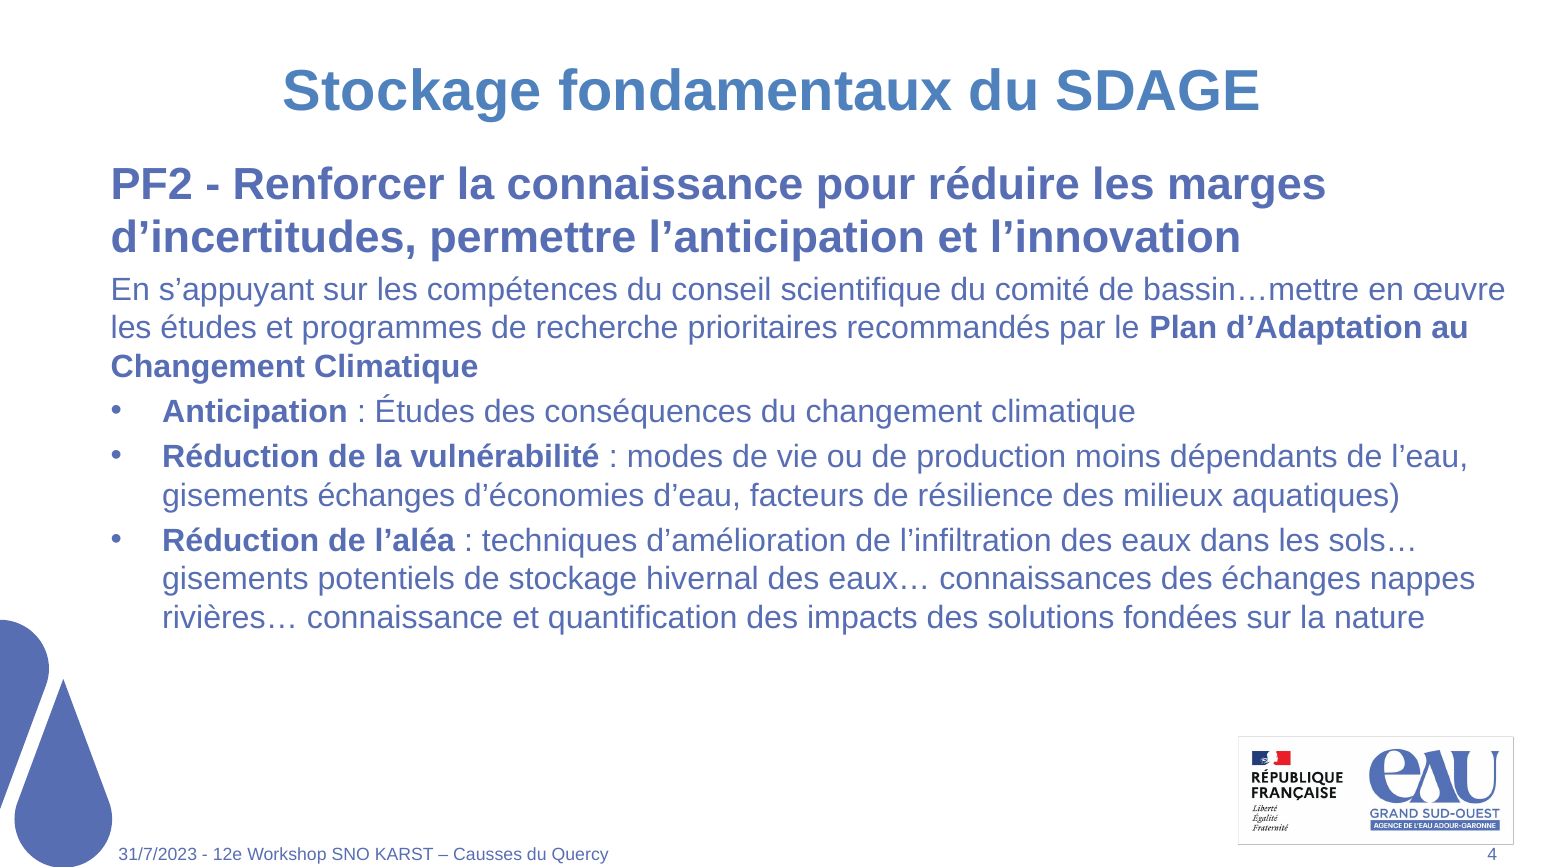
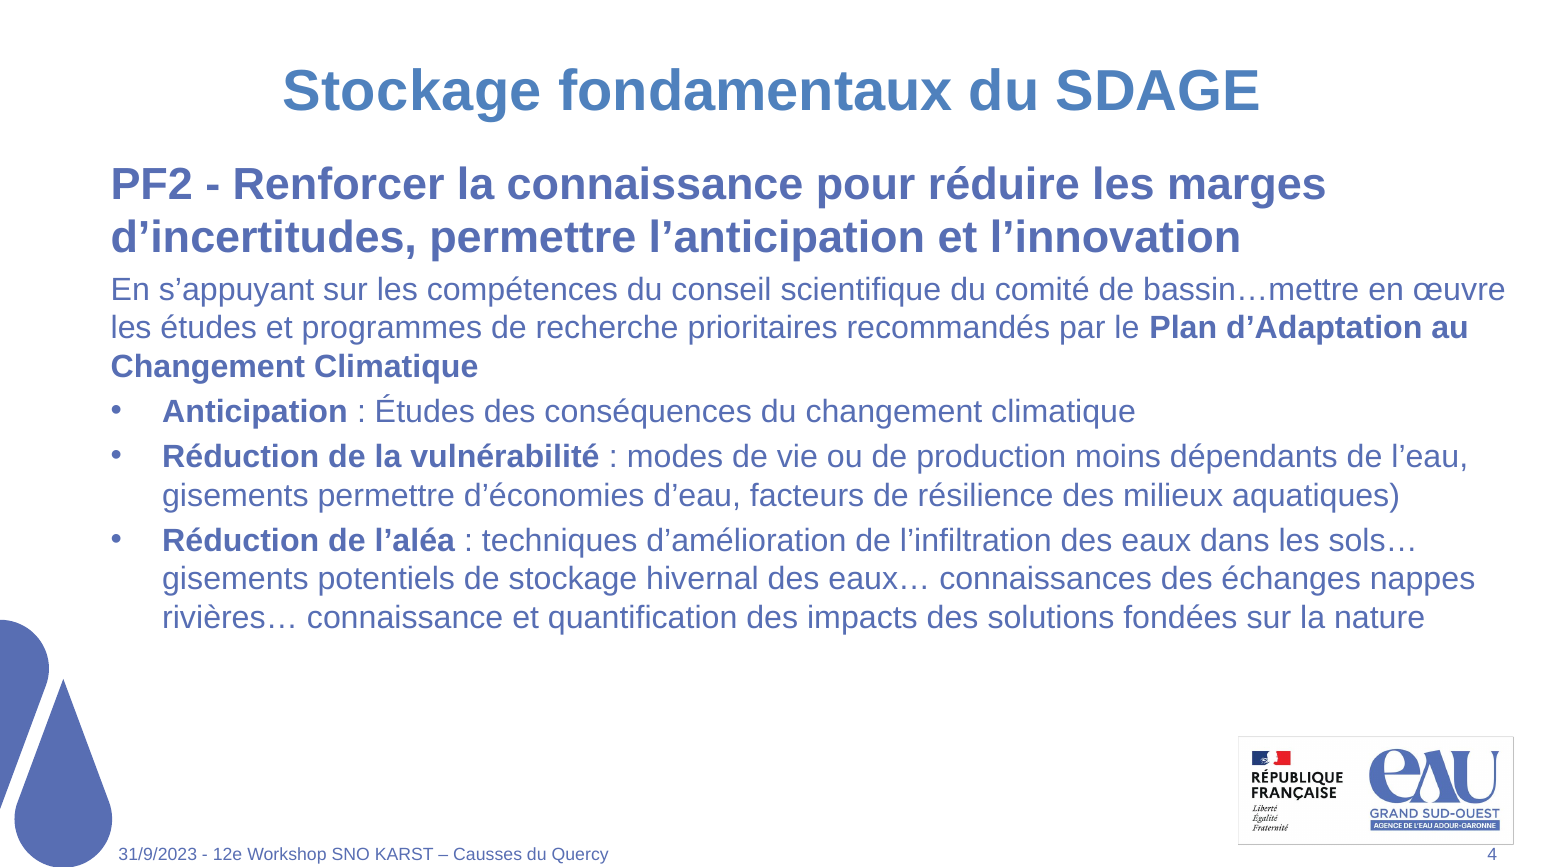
gisements échanges: échanges -> permettre (386, 496)
31/7/2023: 31/7/2023 -> 31/9/2023 (158, 855)
